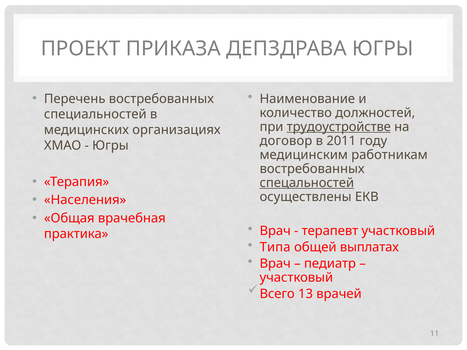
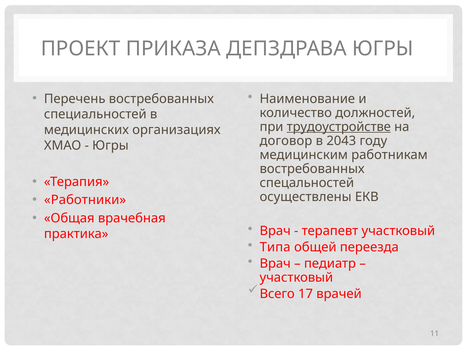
2011: 2011 -> 2043 (341, 141)
спецальностей underline: present -> none (307, 183)
Населения: Населения -> Работники (85, 200)
выплатах: выплатах -> переезда (369, 247)
13: 13 -> 17 (306, 294)
